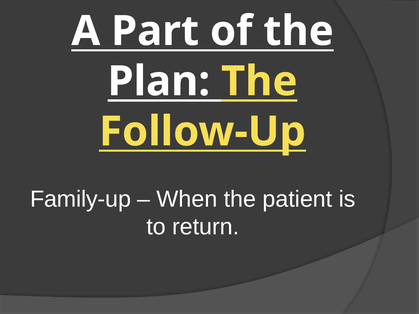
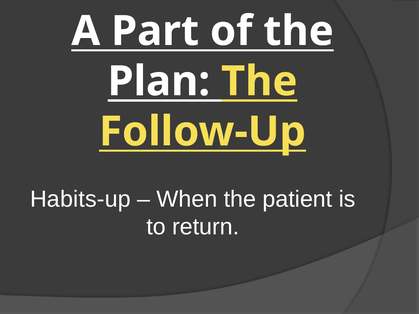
Family-up: Family-up -> Habits-up (80, 199)
